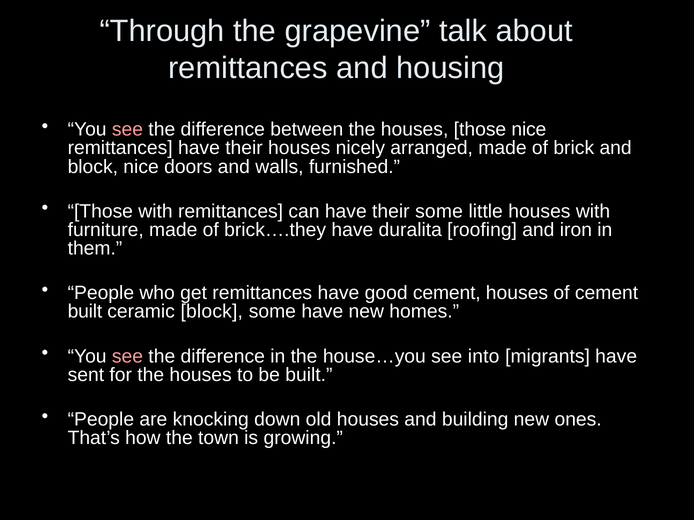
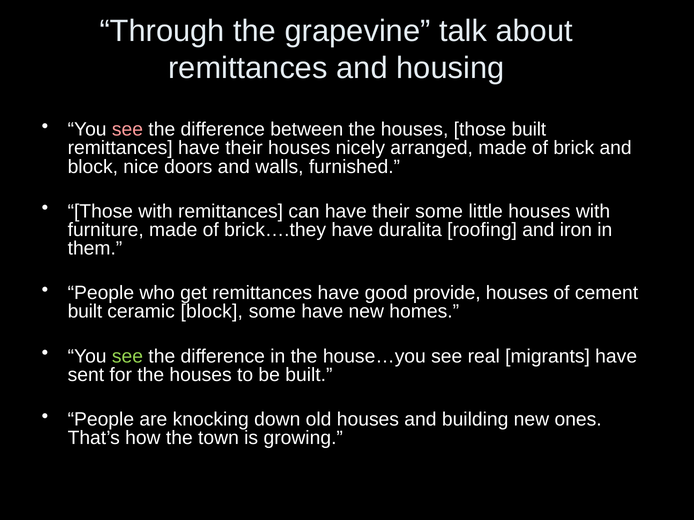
those nice: nice -> built (529, 130)
good cement: cement -> provide (447, 293)
see colour: pink -> light green (128, 357)
into: into -> real (484, 357)
